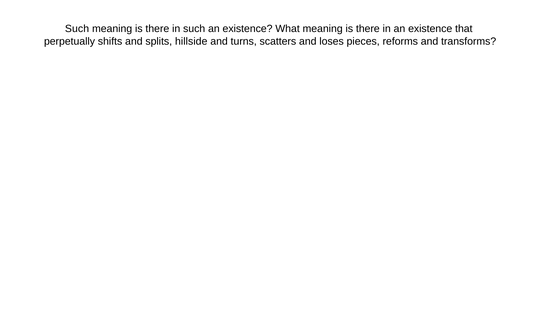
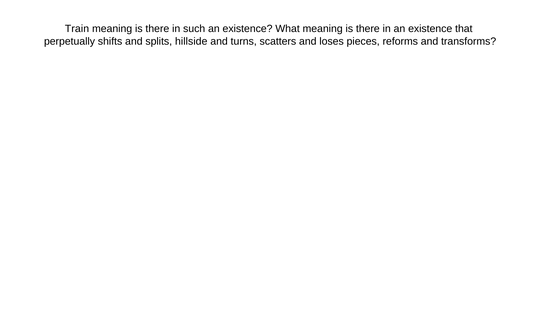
Such: Such -> Train (77, 29)
